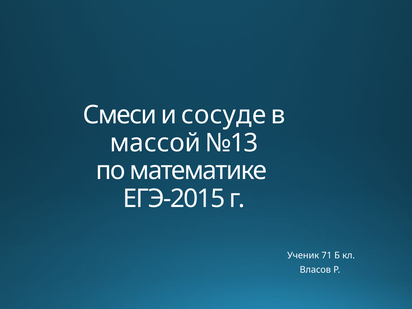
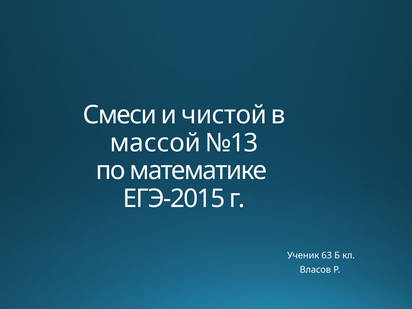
сосуде: сосуде -> чистой (224, 115)
71: 71 -> 63 (327, 256)
